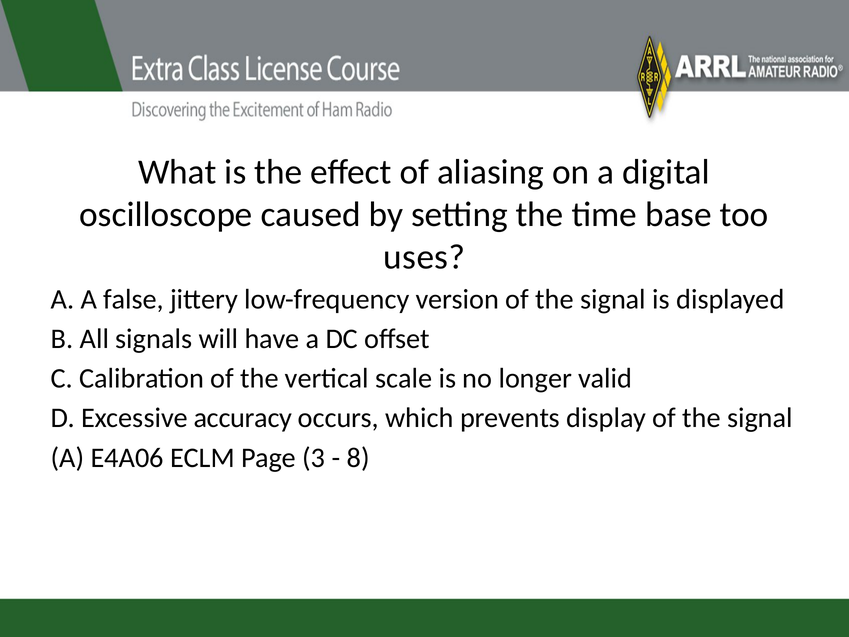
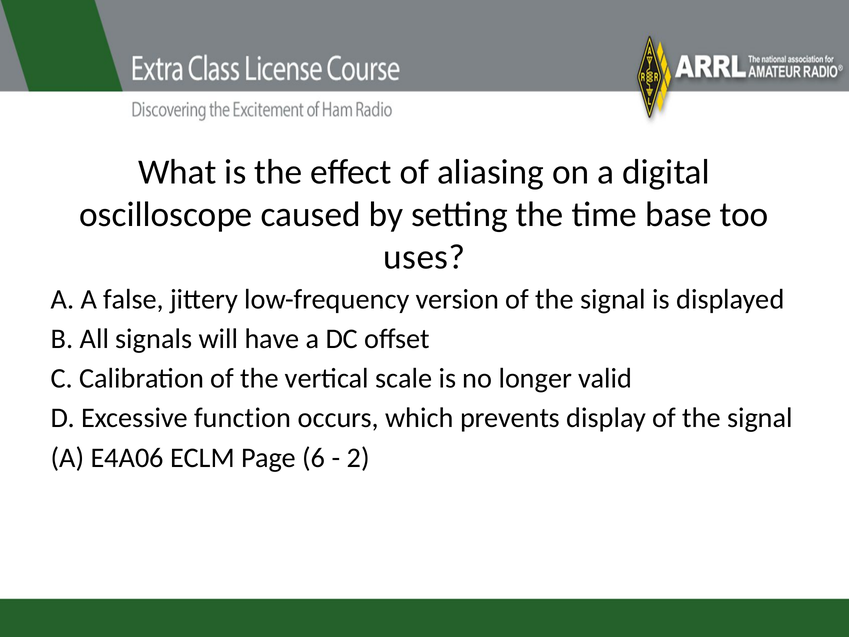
accuracy: accuracy -> function (243, 418)
3: 3 -> 6 (314, 458)
8: 8 -> 2 (358, 458)
